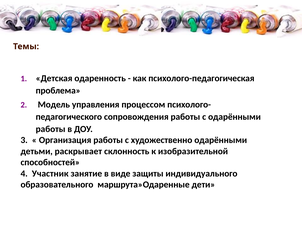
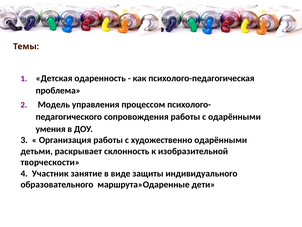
работы: работы -> умения (51, 129)
способностей: способностей -> творческости (50, 162)
